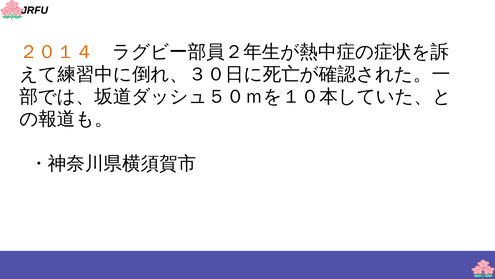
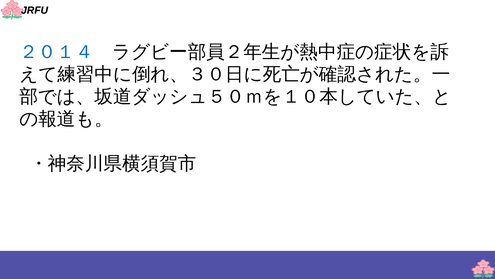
２０１４ colour: orange -> blue (57, 52)
